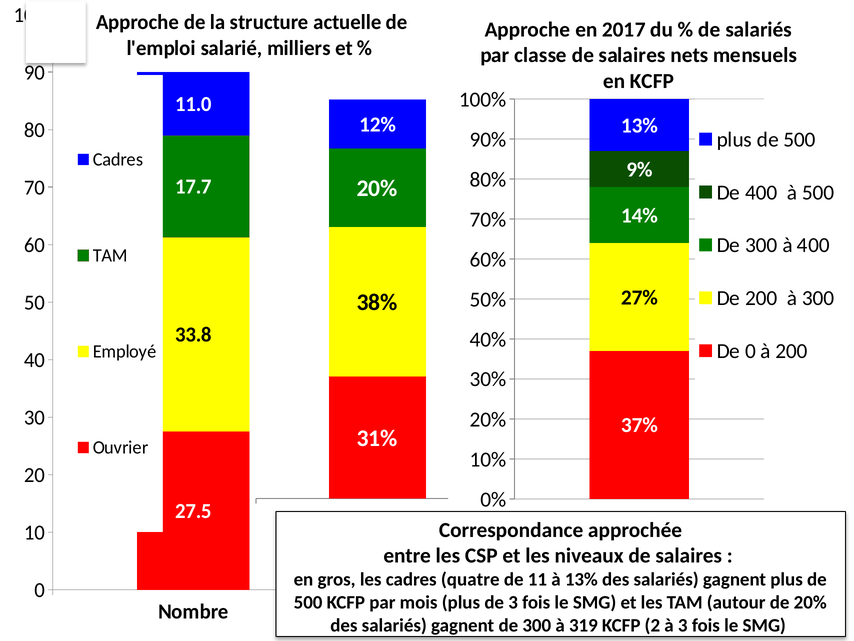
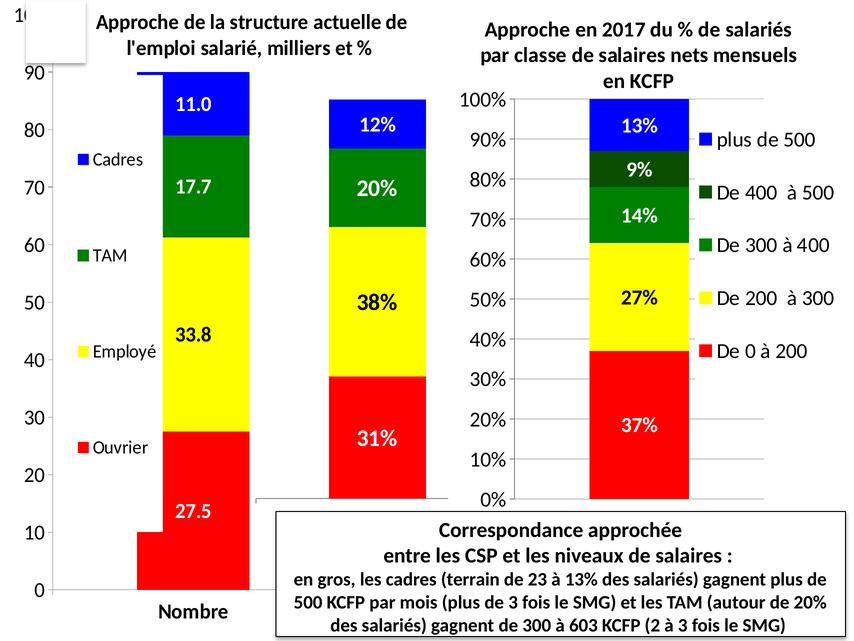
quatre: quatre -> terrain (470, 579)
11: 11 -> 23 (537, 579)
319: 319 -> 603 (583, 625)
